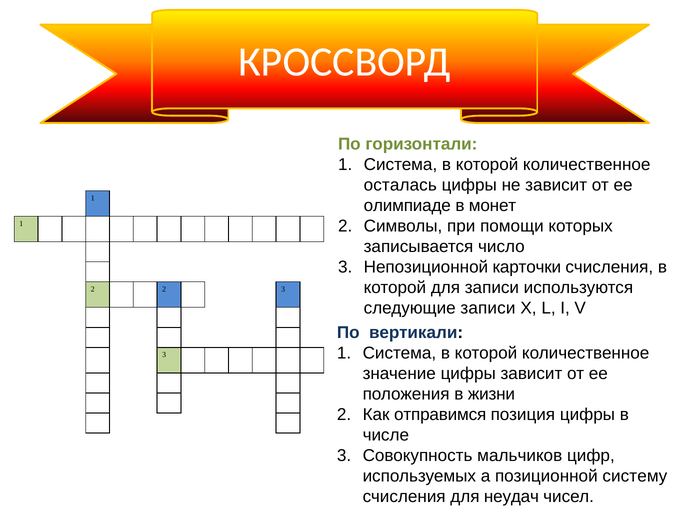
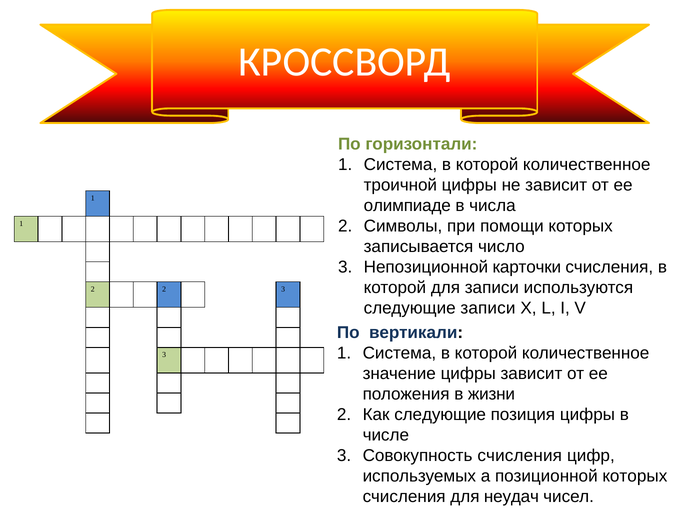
осталась: осталась -> троичной (400, 185)
монет: монет -> числа (492, 205)
Как отправимся: отправимся -> следующие (440, 415)
Совокупность мальчиков: мальчиков -> счисления (520, 456)
позиционной систему: систему -> которых (635, 476)
